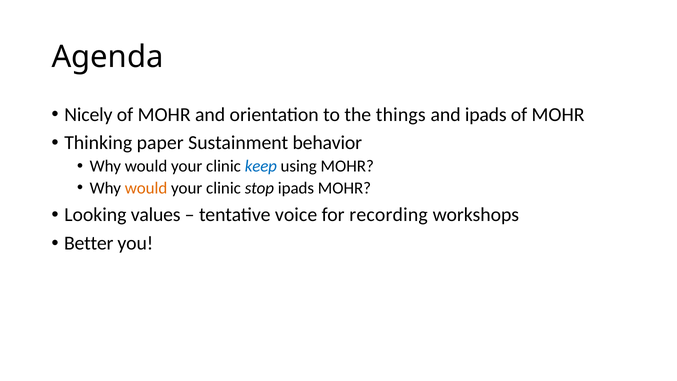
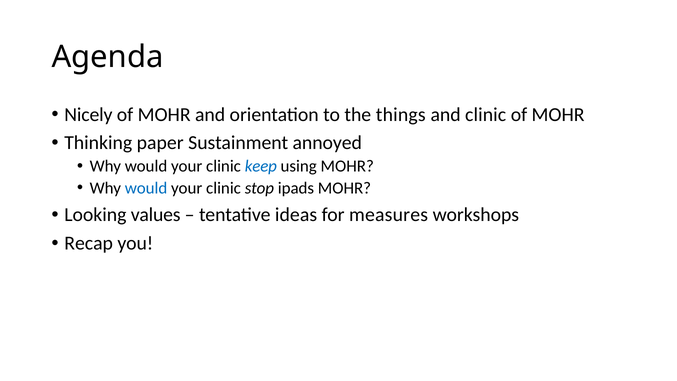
and ipads: ipads -> clinic (486, 114)
behavior: behavior -> annoyed (327, 143)
would colour: orange -> blue (146, 188)
voice: voice -> ideas (296, 215)
recording: recording -> measures (389, 215)
Better: Better -> Recap (89, 243)
